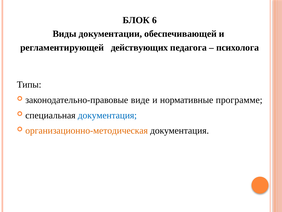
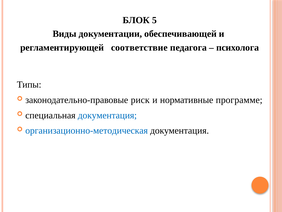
6: 6 -> 5 (154, 20)
действующих: действующих -> соответствие (139, 47)
виде: виде -> риск (140, 100)
организационно-методическая colour: orange -> blue (87, 130)
